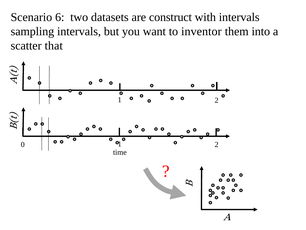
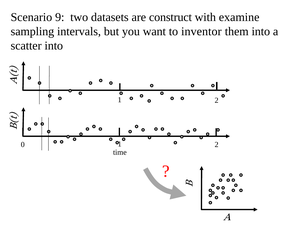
6: 6 -> 9 (60, 17)
with intervals: intervals -> examine (239, 17)
scatter that: that -> into (54, 46)
